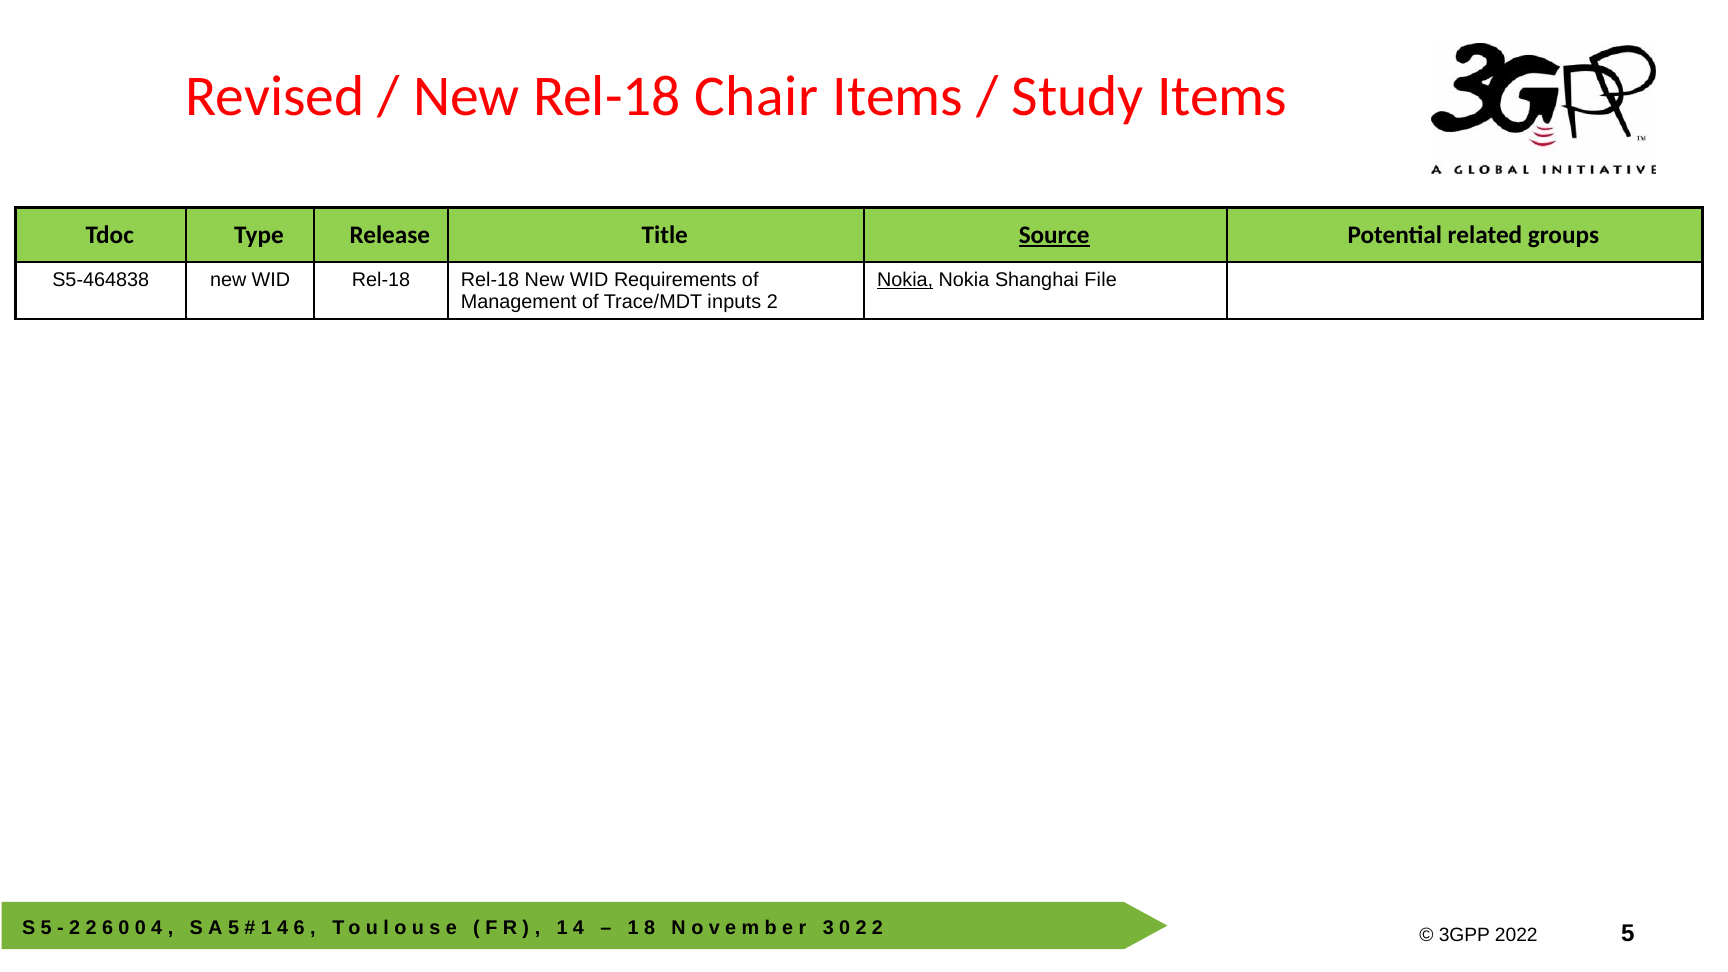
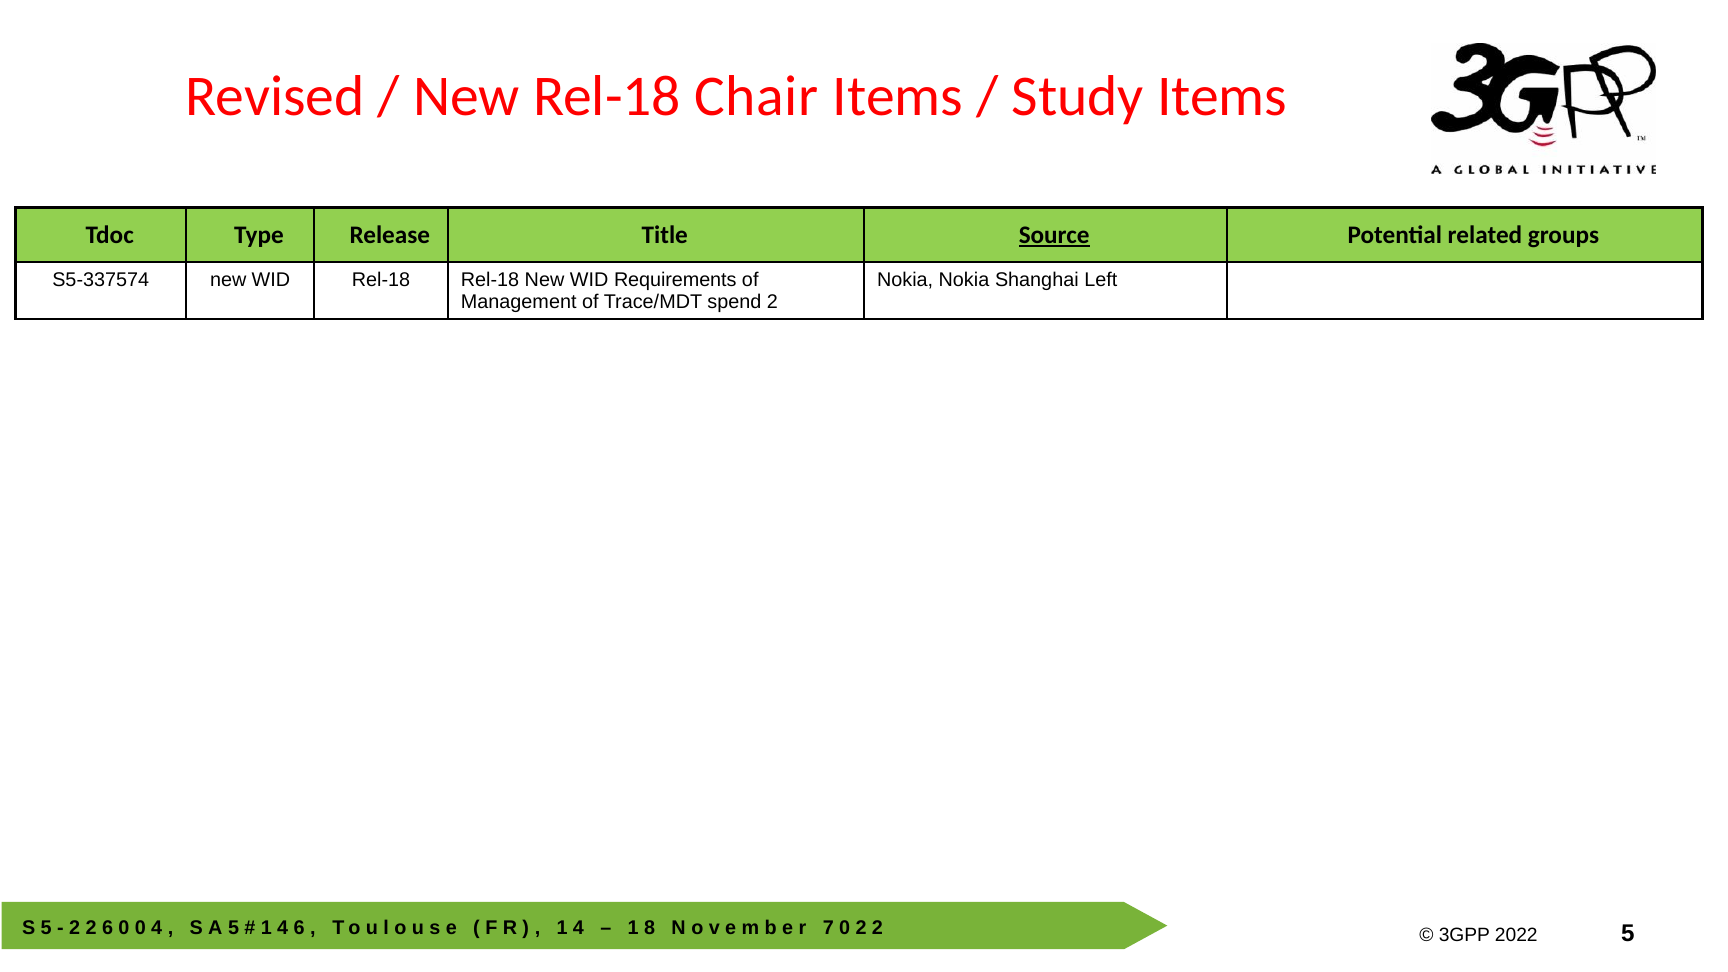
S5-464838: S5-464838 -> S5-337574 (101, 280)
Nokia underline: present -> none (905, 280)
File: File -> Left (1101, 280)
inputs: inputs -> spend (734, 302)
3: 3 -> 7 (828, 928)
